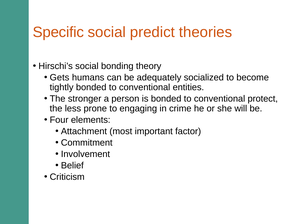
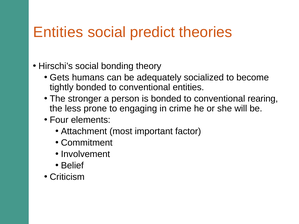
Specific: Specific -> Entities (58, 32)
protect: protect -> rearing (263, 99)
